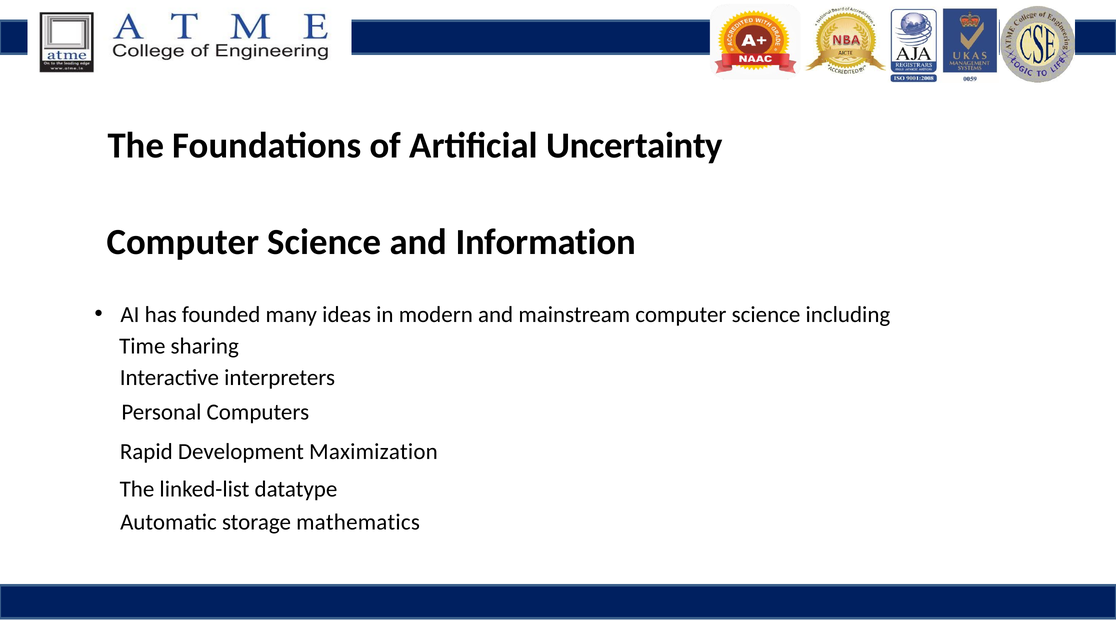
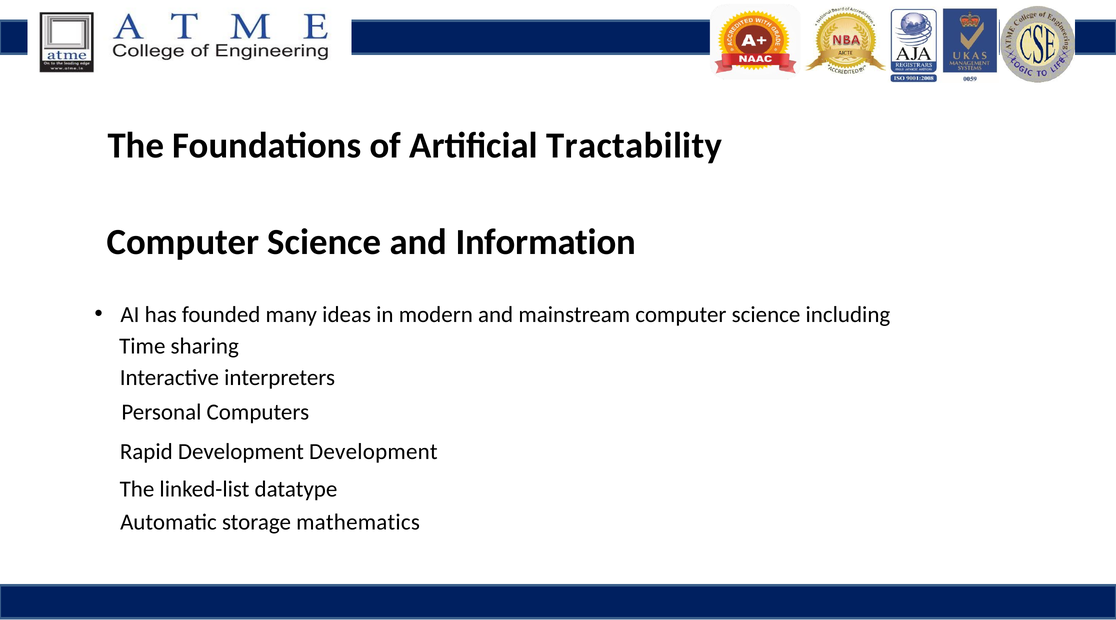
Uncertainty: Uncertainty -> Tractability (634, 146)
Development Maximization: Maximization -> Development (373, 452)
